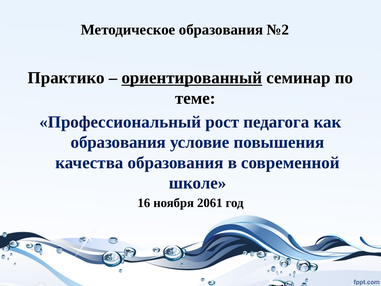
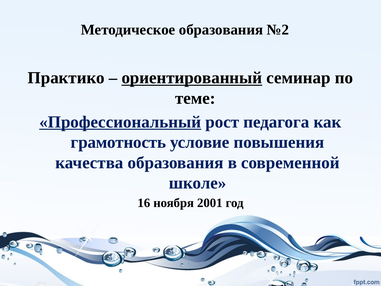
Профессиональный underline: none -> present (120, 122)
образования: образования -> грамотность (118, 142)
2061: 2061 -> 2001 (210, 203)
